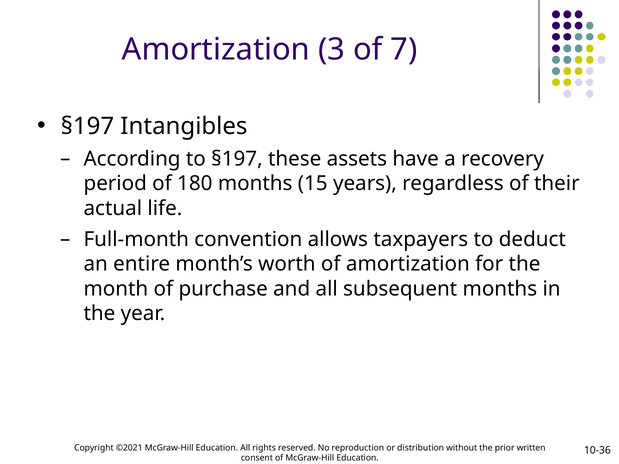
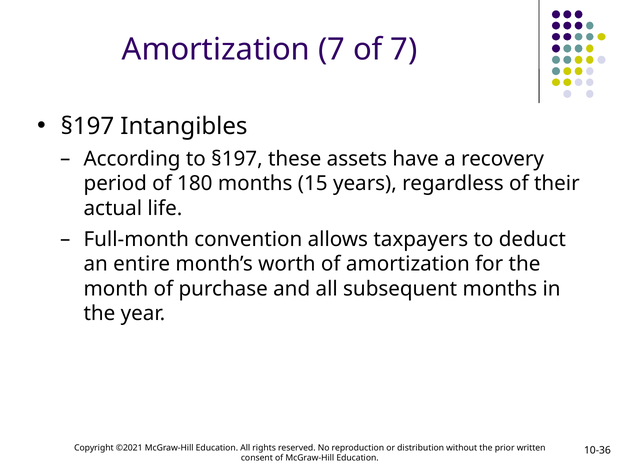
Amortization 3: 3 -> 7 (332, 50)
